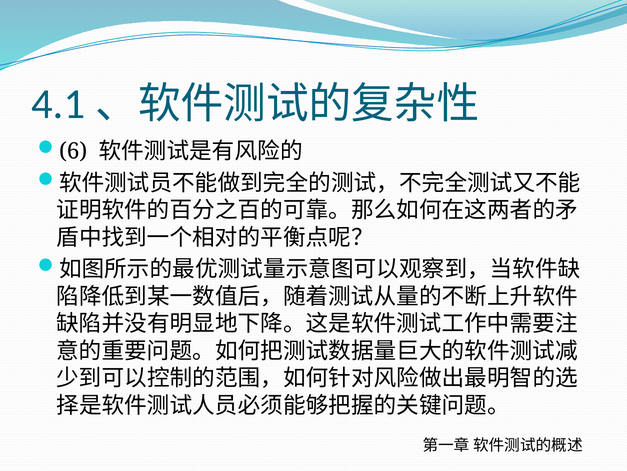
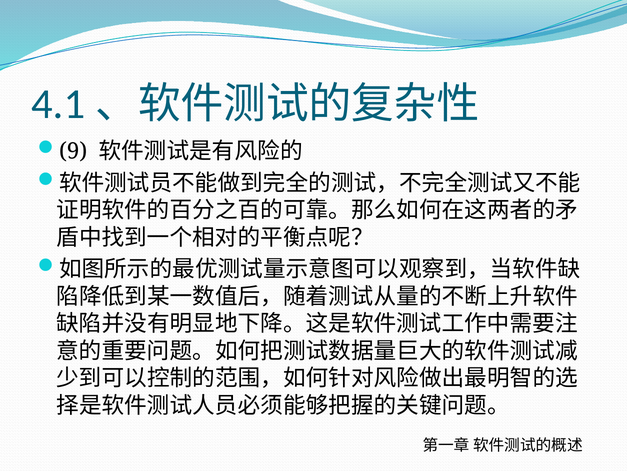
6: 6 -> 9 (73, 151)
